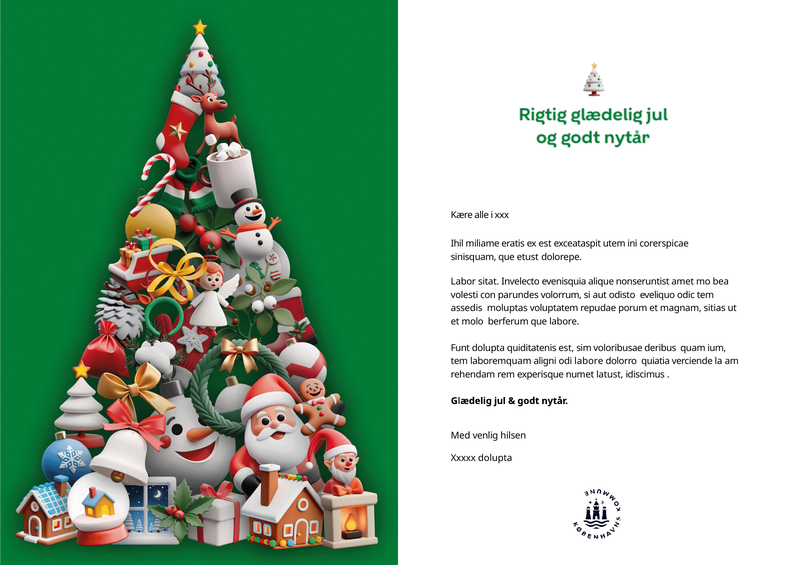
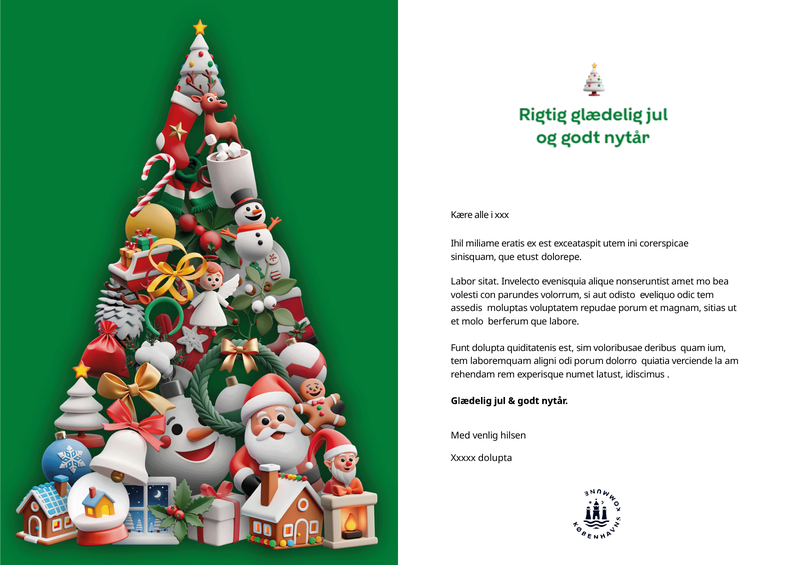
odi labore: labore -> porum (589, 361)
